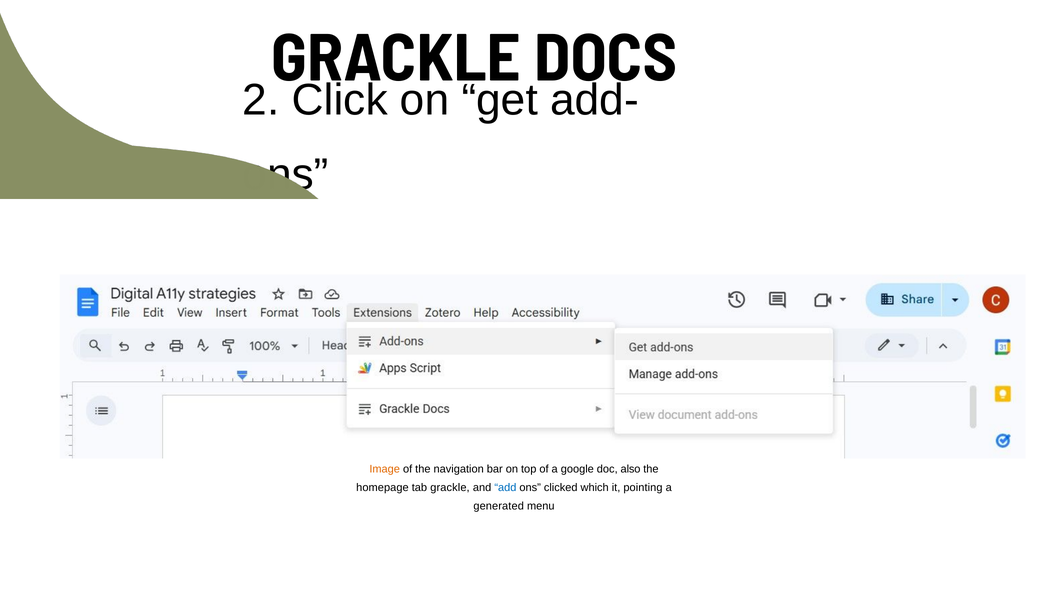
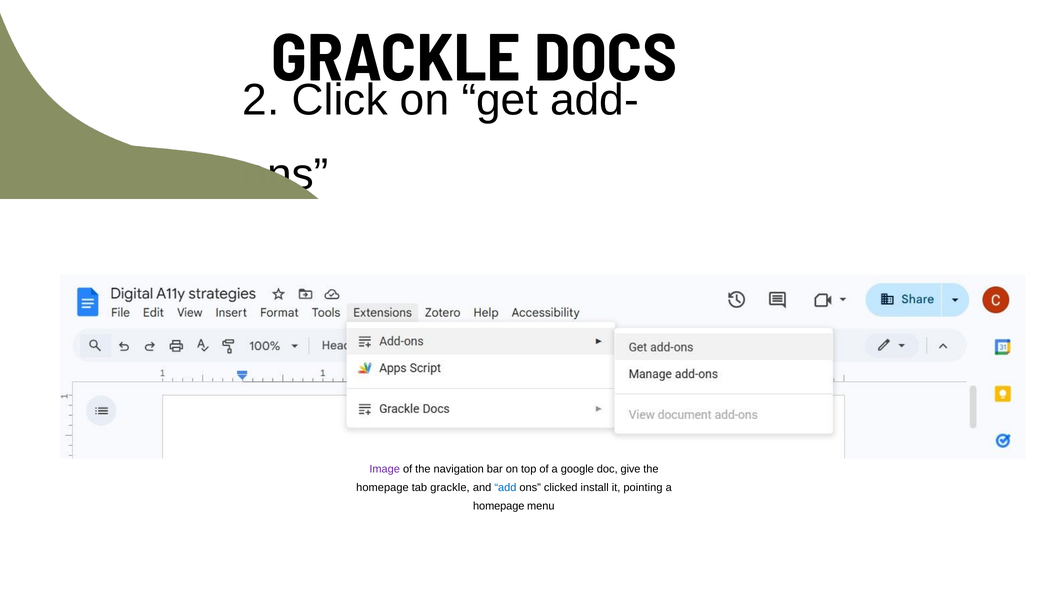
Image colour: orange -> purple (385, 469)
also: also -> give (631, 469)
which: which -> install (595, 487)
generated: generated -> homepage (499, 506)
